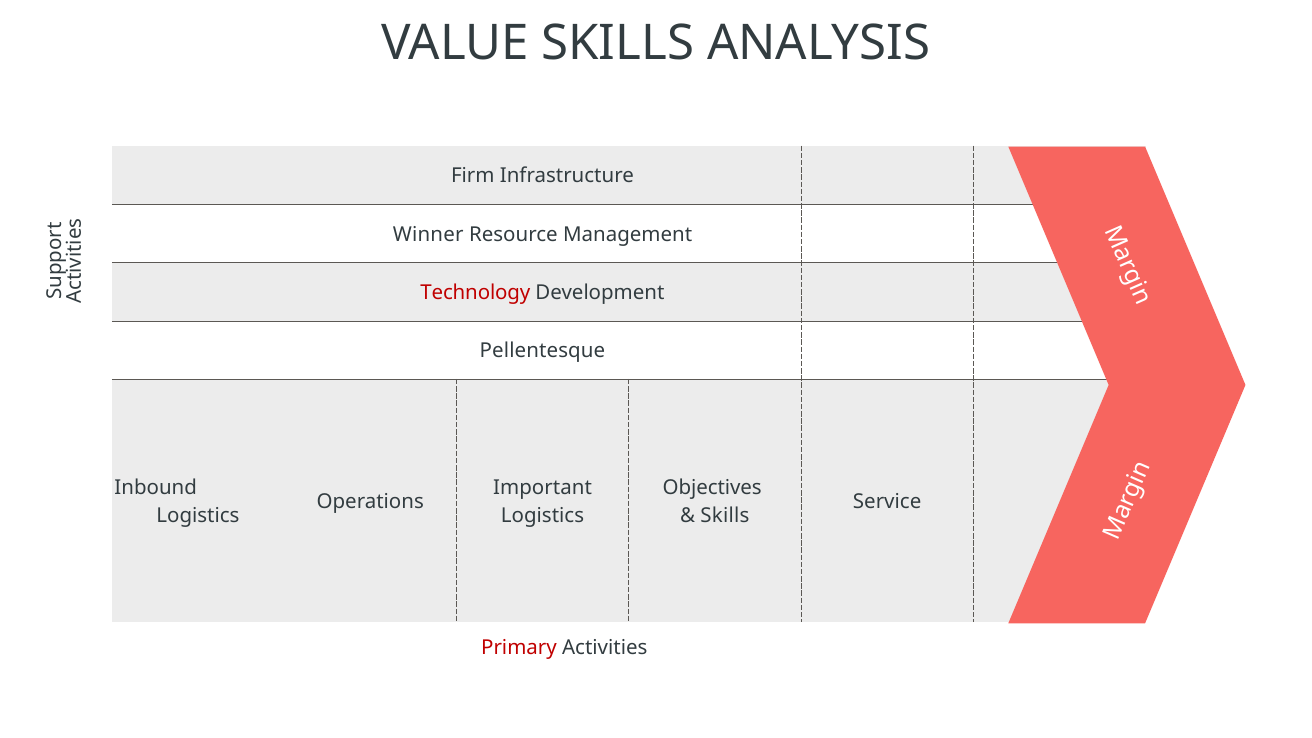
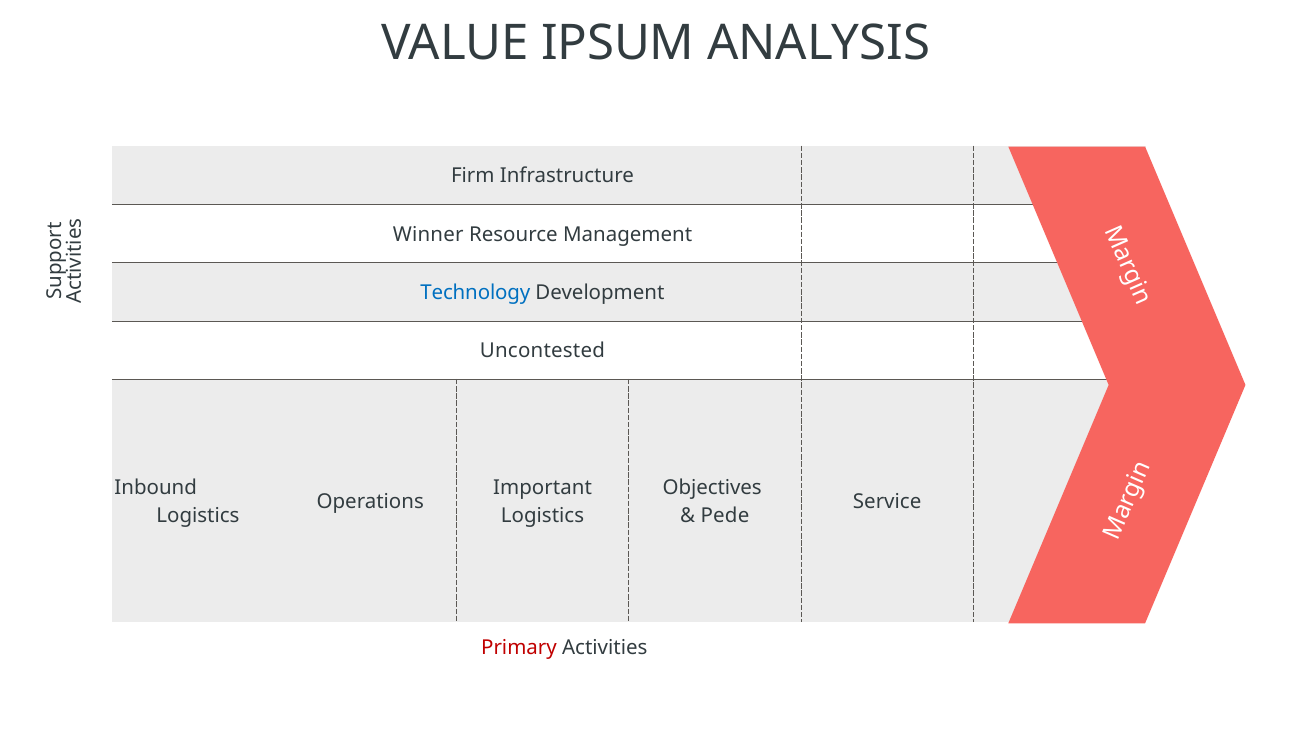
VALUE SKILLS: SKILLS -> IPSUM (618, 44)
Technology colour: red -> blue (475, 293)
Pellentesque: Pellentesque -> Uncontested (542, 351)
Skills: Skills -> Pede (725, 516)
